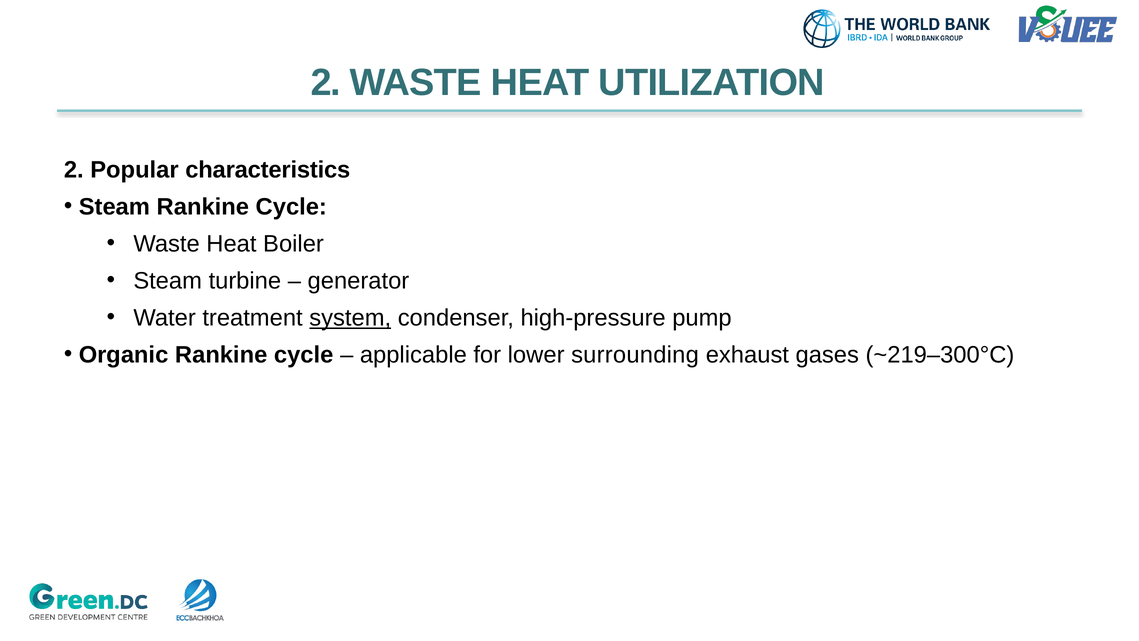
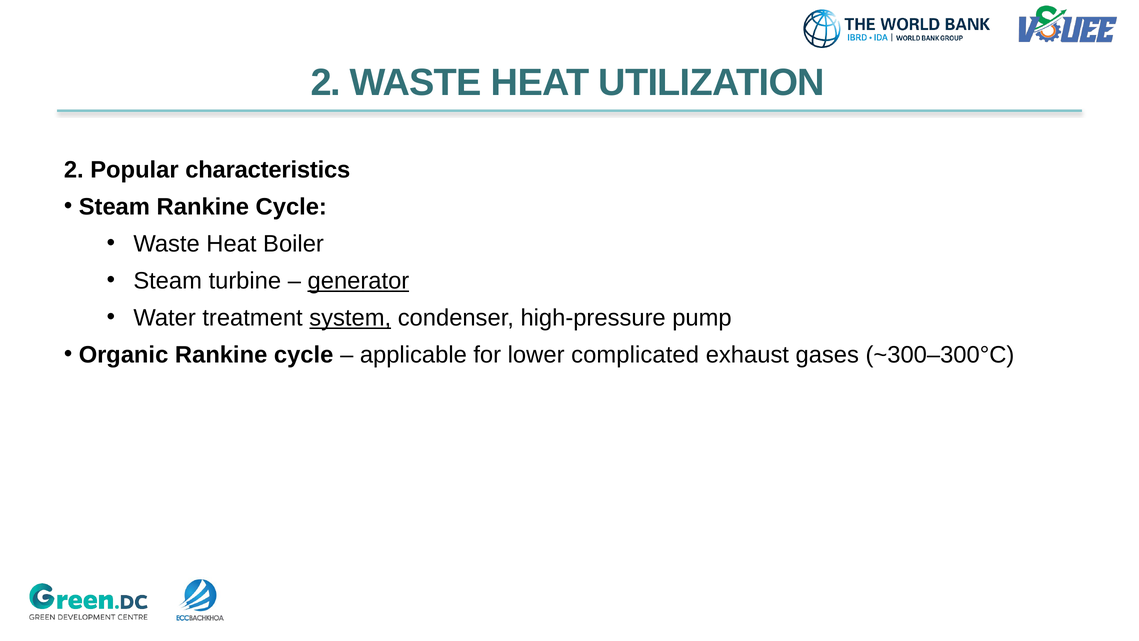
generator underline: none -> present (358, 281)
surrounding: surrounding -> complicated (635, 355)
~219–300°C: ~219–300°C -> ~300–300°C (940, 355)
